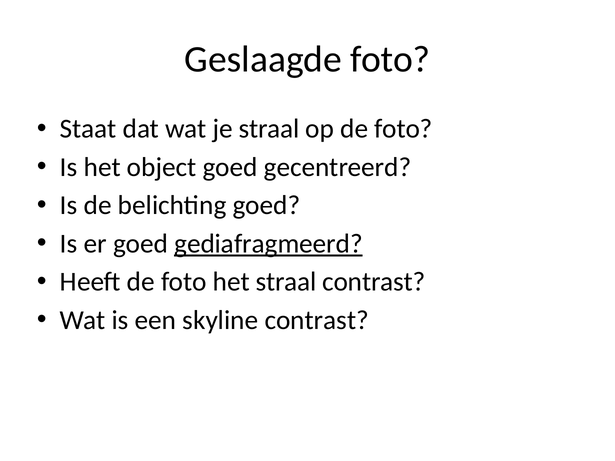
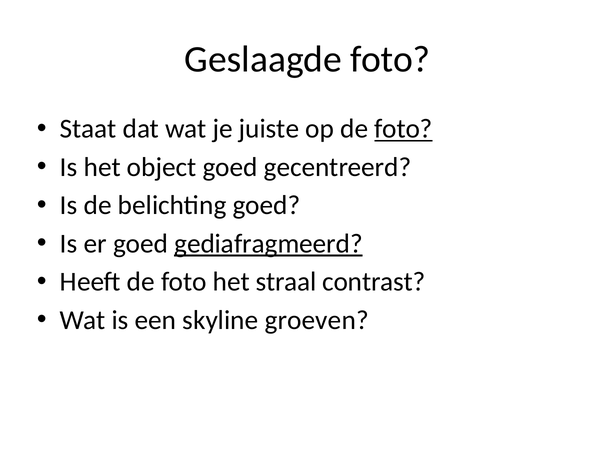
je straal: straal -> juiste (269, 129)
foto underline: none -> present (403, 129)
skyline contrast: contrast -> groeven (317, 320)
